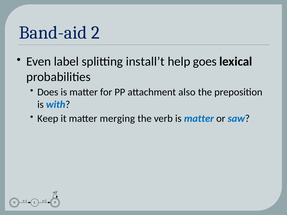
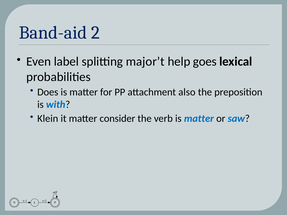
install’t: install’t -> major’t (145, 62)
Keep: Keep -> Klein (48, 119)
merging: merging -> consider (117, 119)
